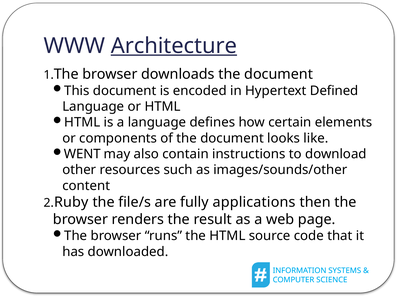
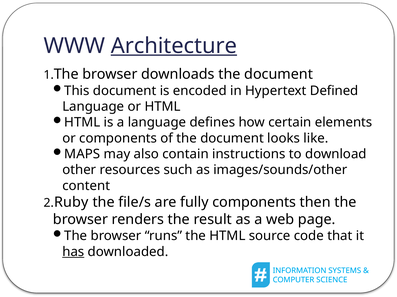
WENT: WENT -> MAPS (82, 154)
fully applications: applications -> components (254, 203)
has underline: none -> present (73, 252)
